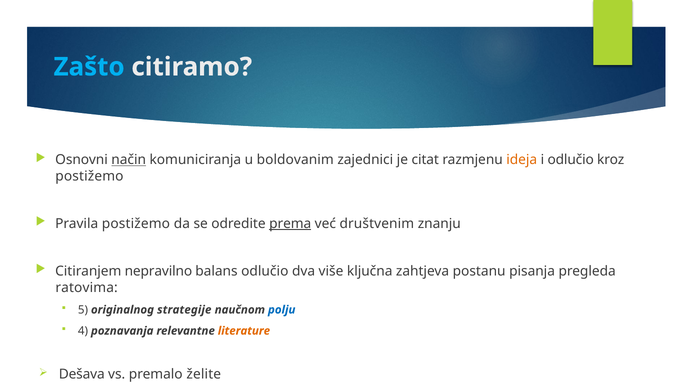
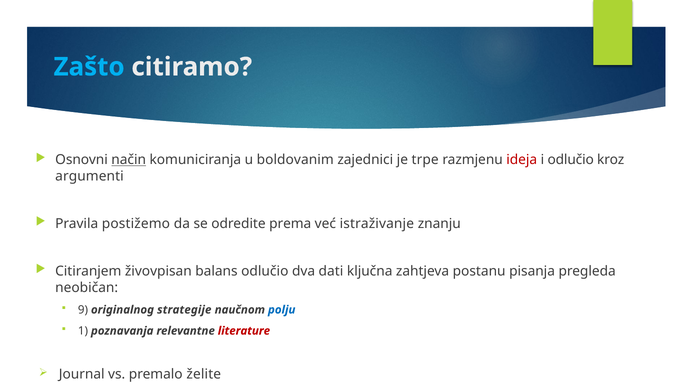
citat: citat -> trpe (425, 160)
ideja colour: orange -> red (522, 160)
postižemo: postižemo -> argumenti (89, 176)
prema underline: present -> none (290, 224)
društvenim: društvenim -> istraživanje (377, 224)
nepravilno: nepravilno -> živovpisan (158, 271)
više: više -> dati (331, 271)
ratovima: ratovima -> neobičan (87, 287)
5: 5 -> 9 (83, 310)
4: 4 -> 1 (83, 331)
literature colour: orange -> red (244, 331)
Dešava: Dešava -> Journal (82, 374)
